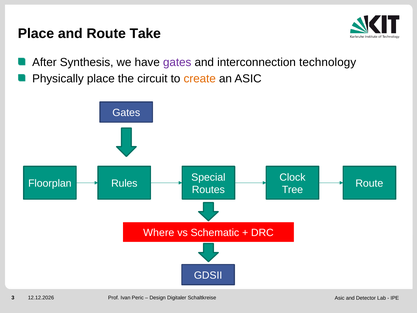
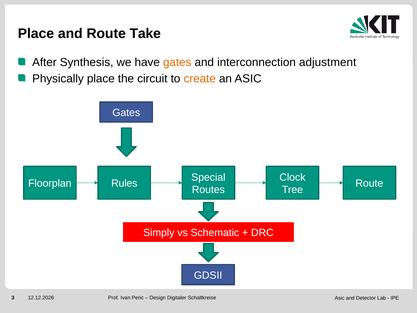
gates colour: purple -> orange (177, 62)
technology: technology -> adjustment (328, 62)
Where: Where -> Simply (159, 233)
